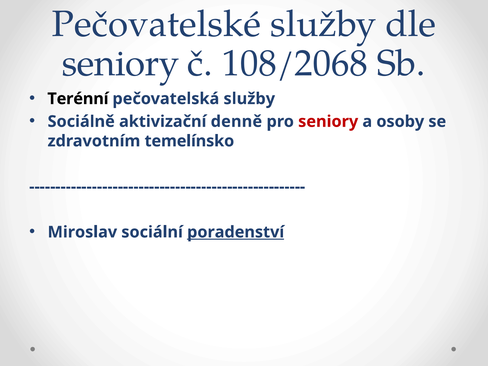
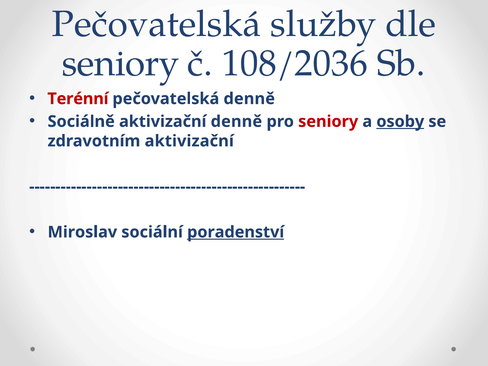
Pečovatelské: Pečovatelské -> Pečovatelská (157, 24)
108/2068: 108/2068 -> 108/2036 (295, 64)
Terénní colour: black -> red (78, 99)
pečovatelská služby: služby -> denně (249, 99)
osoby underline: none -> present (400, 122)
zdravotním temelínsko: temelínsko -> aktivizační (189, 141)
